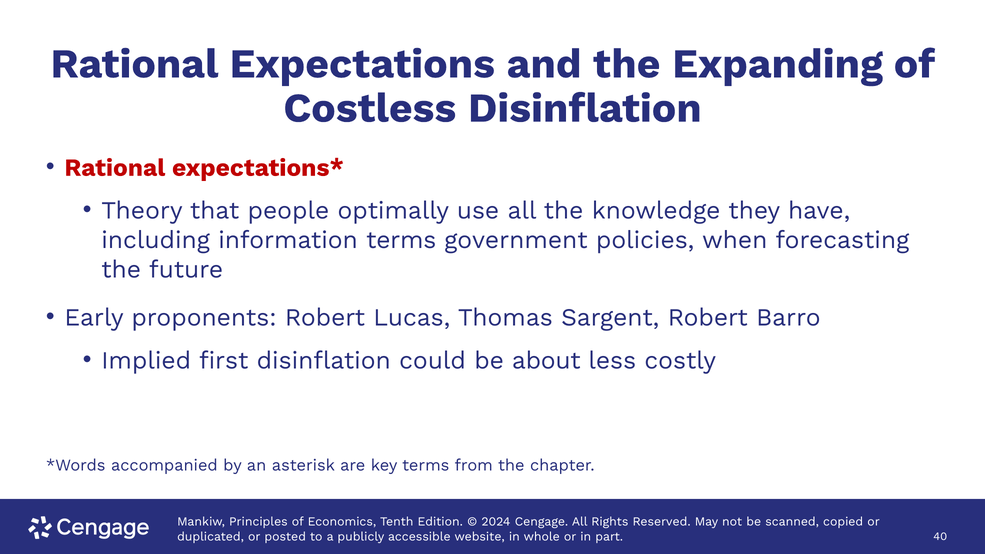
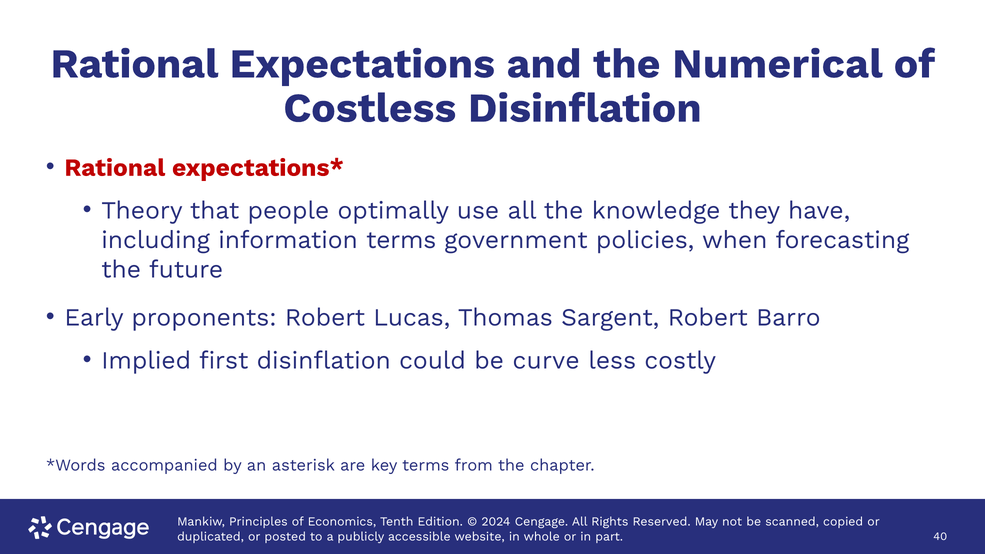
Expanding: Expanding -> Numerical (777, 64)
about: about -> curve (546, 361)
